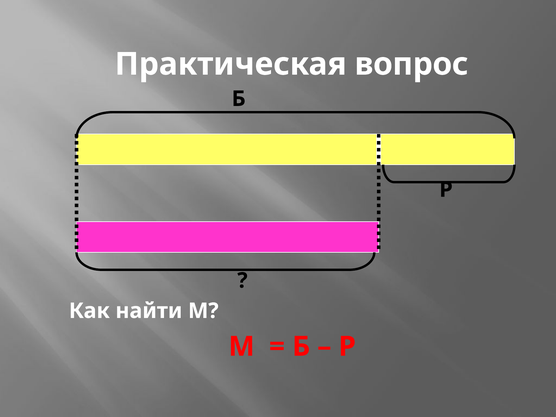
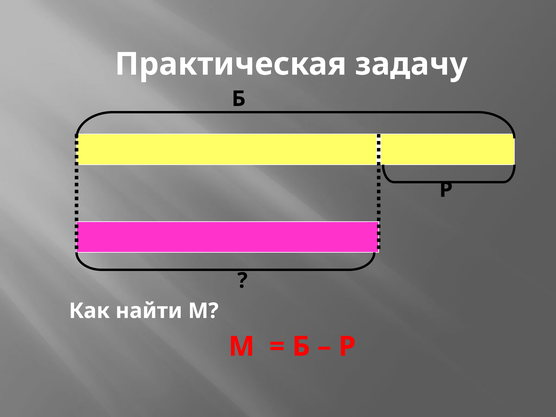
вопрос: вопрос -> задачу (411, 64)
